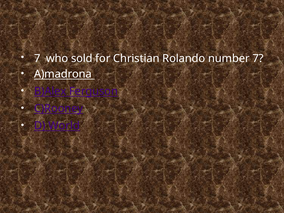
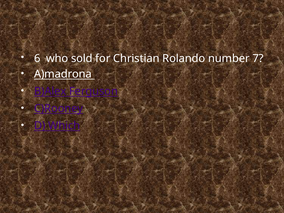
7: 7 -> 6 (37, 58)
World: World -> Which (64, 126)
